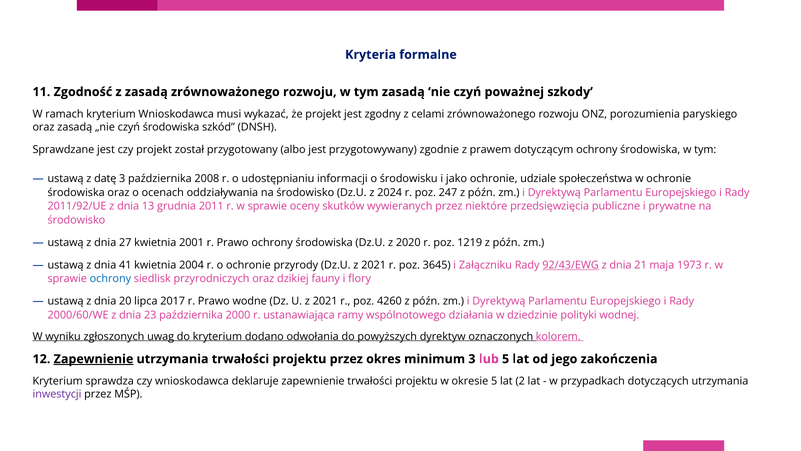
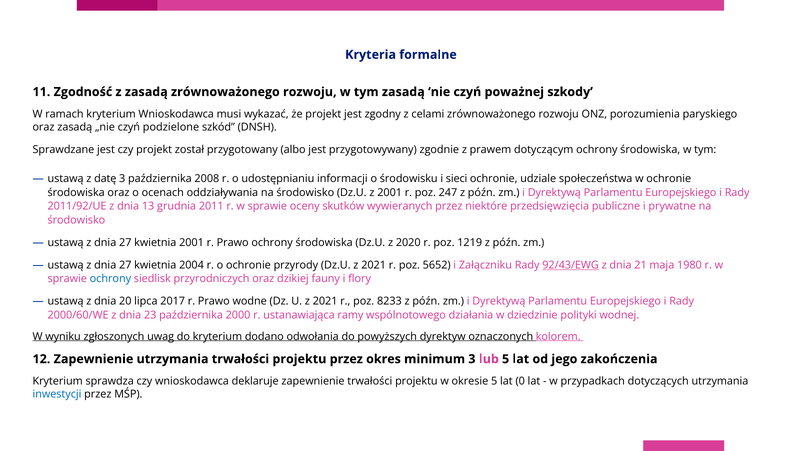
czyń środowiska: środowiska -> podzielone (171, 127)
jako: jako -> sieci (457, 178)
z 2024: 2024 -> 2001 (390, 192)
41: 41 -> 27 (125, 265)
3645: 3645 -> 5652 (437, 265)
1973: 1973 -> 1980 (689, 265)
4260: 4260 -> 8233 (389, 301)
Zapewnienie underline: present -> none (94, 359)
2: 2 -> 0 (520, 381)
inwestycji colour: purple -> blue (57, 394)
